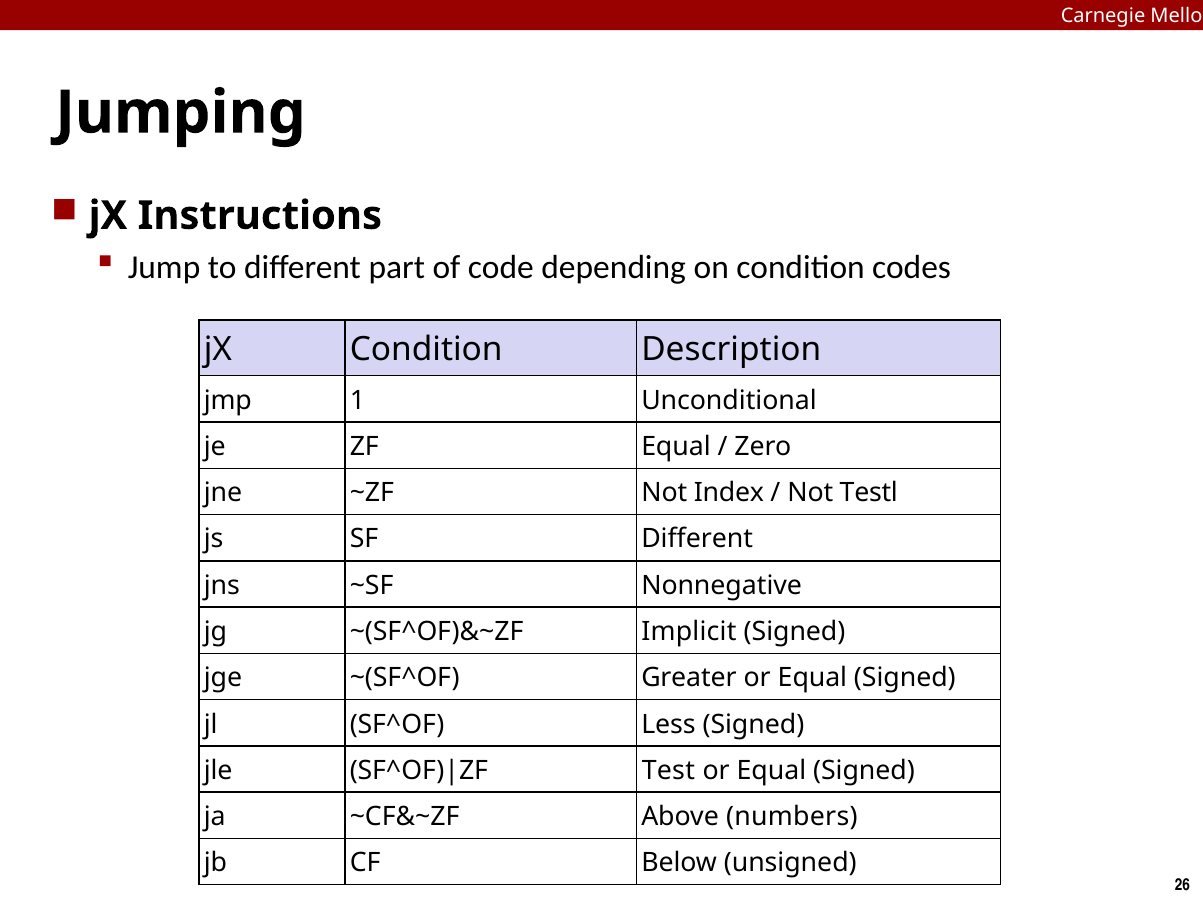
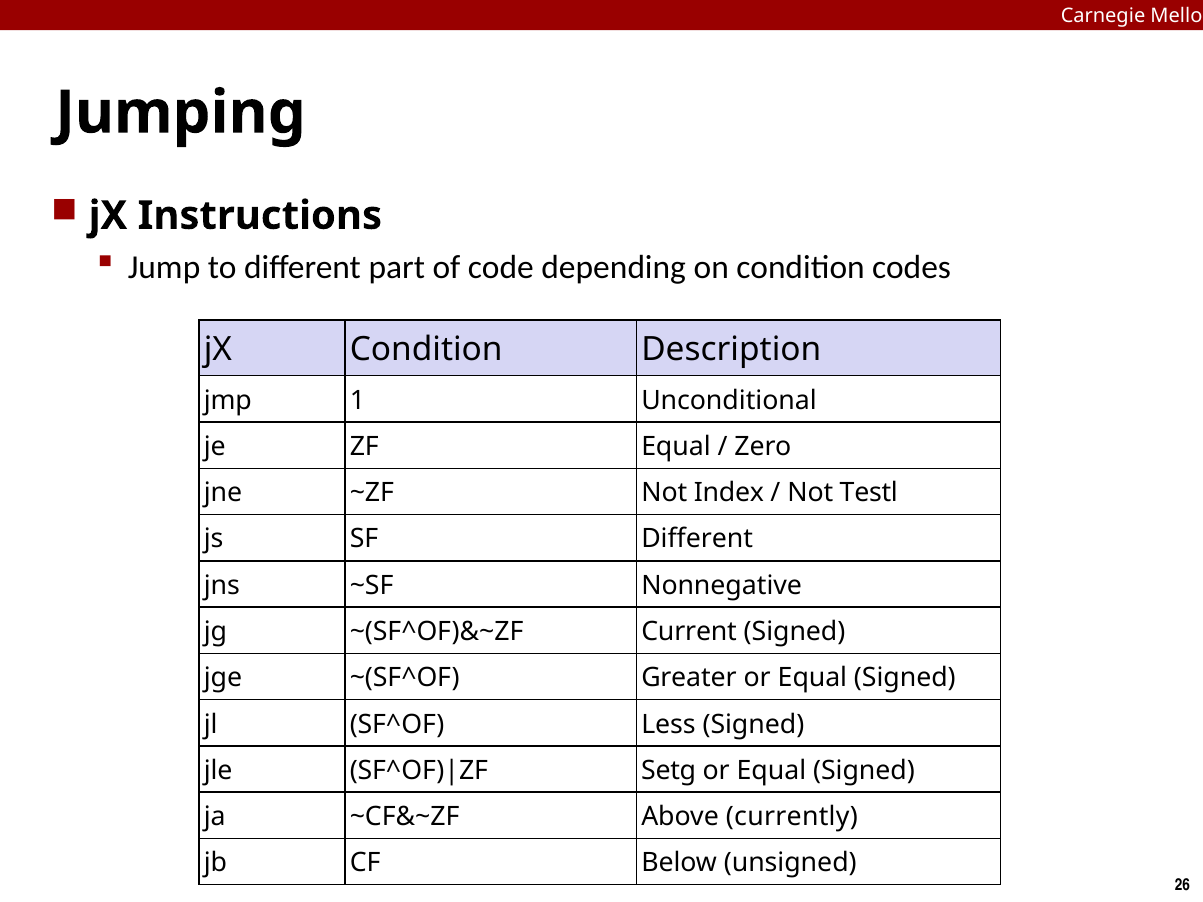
Implicit: Implicit -> Current (689, 632)
Test: Test -> Setg (669, 771)
numbers: numbers -> currently (792, 817)
